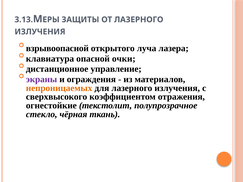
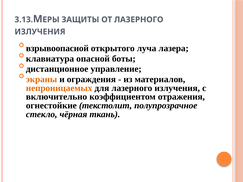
очки: очки -> боты (124, 59)
экраны colour: purple -> orange (42, 79)
сверхвысокого: сверхвысокого -> включительно (57, 97)
